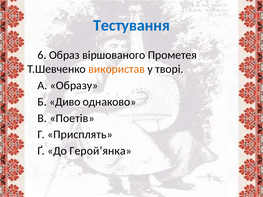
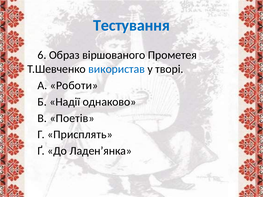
використав colour: orange -> blue (117, 69)
Образу: Образу -> Роботи (74, 86)
Диво: Диво -> Надії (65, 102)
Герой’янка: Герой’янка -> Ладен’янка (101, 151)
